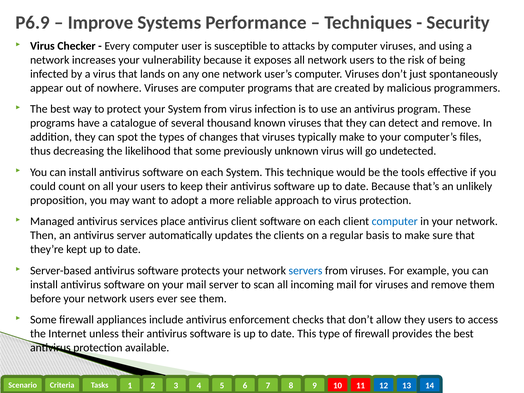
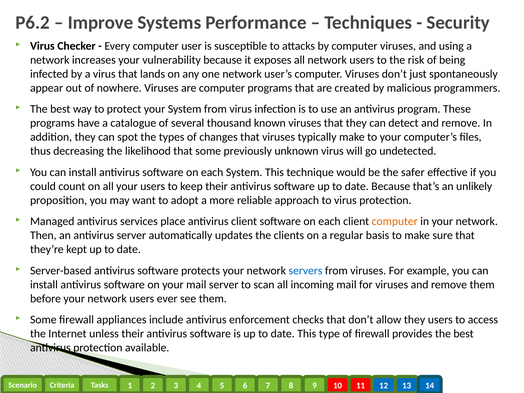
P6.9: P6.9 -> P6.2 (33, 22)
tools: tools -> safer (413, 172)
computer colour: blue -> orange (395, 221)
